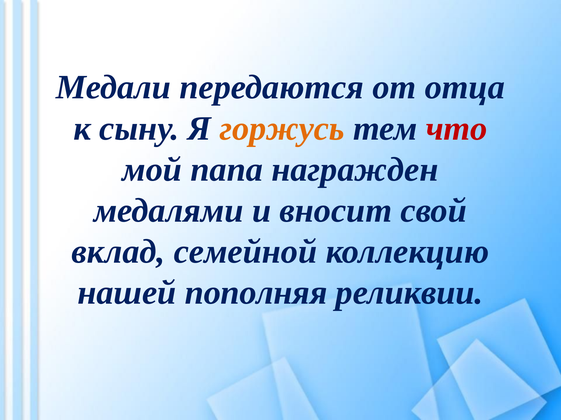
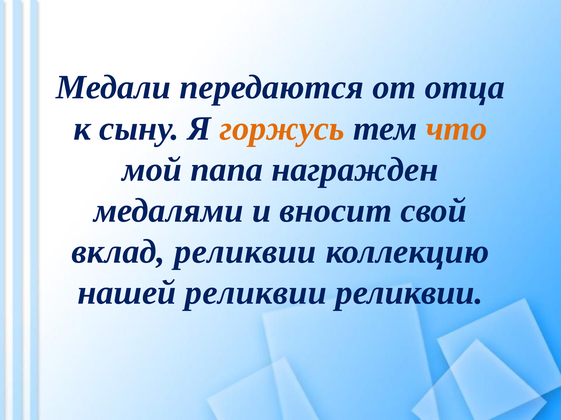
что colour: red -> orange (456, 129)
вклад семейной: семейной -> реликвии (245, 252)
нашей пополняя: пополняя -> реликвии (256, 293)
